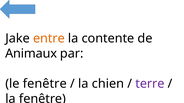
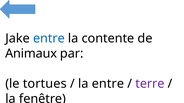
entre colour: orange -> blue (49, 39)
le fenêtre: fenêtre -> tortues (45, 84)
la chien: chien -> entre (108, 84)
